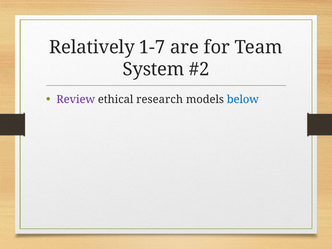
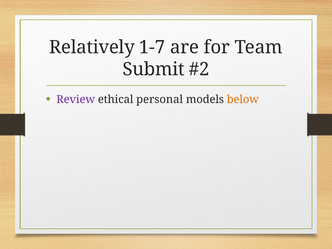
System: System -> Submit (154, 69)
research: research -> personal (160, 99)
below colour: blue -> orange (243, 99)
